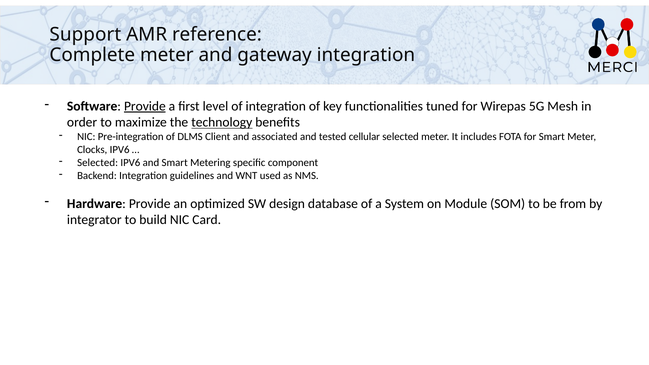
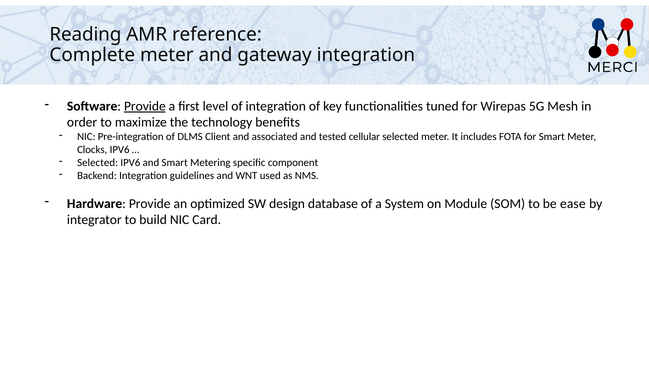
Support: Support -> Reading (85, 35)
technology underline: present -> none (222, 122)
from: from -> ease (573, 204)
